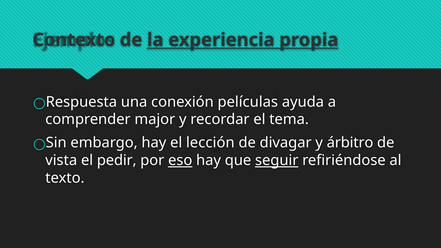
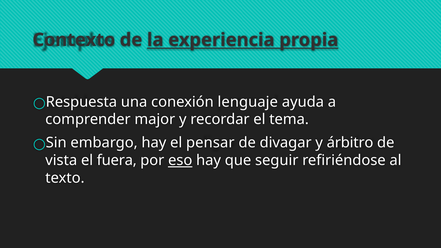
películas: películas -> lenguaje (248, 102)
lección: lección -> pensar (210, 143)
pedir: pedir -> fuera (117, 160)
seguir underline: present -> none (277, 160)
